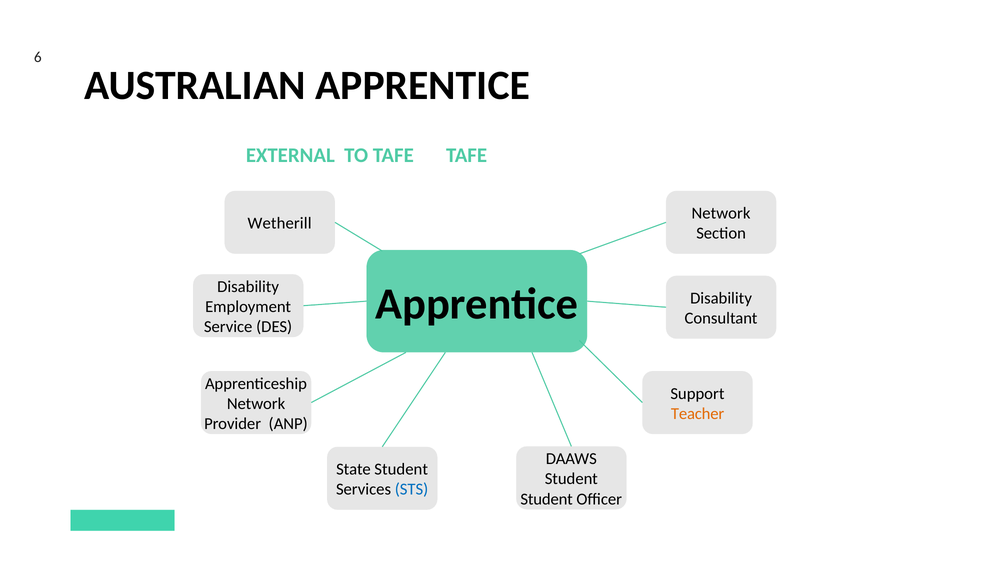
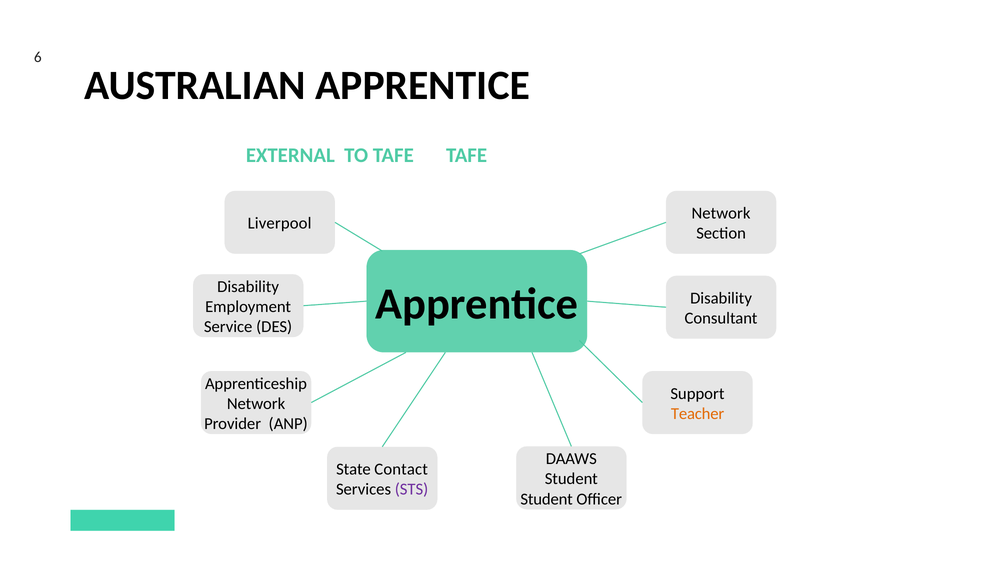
Wetherill: Wetherill -> Liverpool (280, 224)
State Student: Student -> Contact (401, 470)
STS colour: blue -> purple (412, 490)
